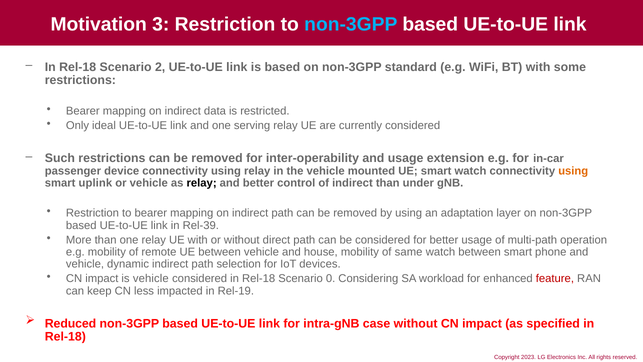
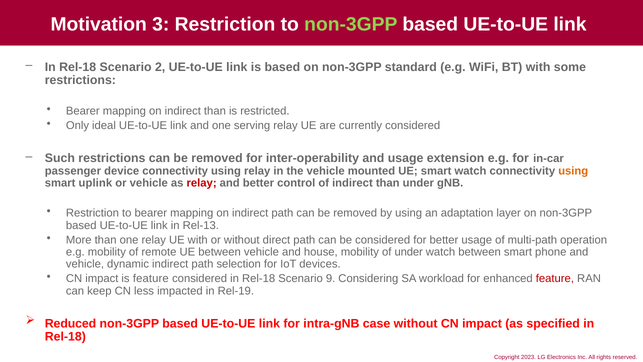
non-3GPP colour: light blue -> light green (351, 24)
on indirect data: data -> than (215, 111)
relay colour: black -> red (202, 183)
Rel-39: Rel-39 -> Rel-13 (201, 225)
of same: same -> under (409, 252)
is vehicle: vehicle -> feature (151, 278)
0: 0 -> 9 (331, 278)
